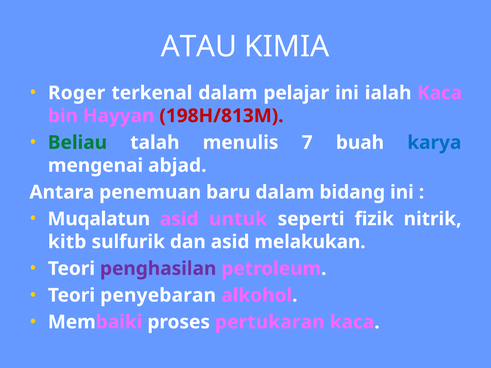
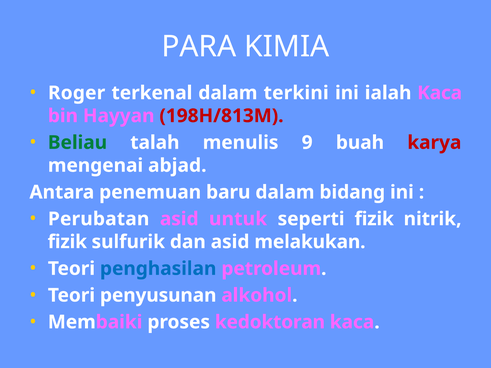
ATAU: ATAU -> PARA (199, 47)
pelajar: pelajar -> terkini (296, 93)
7: 7 -> 9 (307, 143)
karya colour: blue -> red (434, 143)
Muqalatun: Muqalatun -> Perubatan (99, 219)
kitb: kitb -> fizik (67, 242)
penghasilan colour: purple -> blue (158, 269)
penyebaran: penyebaran -> penyusunan (158, 296)
pertukaran: pertukaran -> kedoktoran (270, 322)
